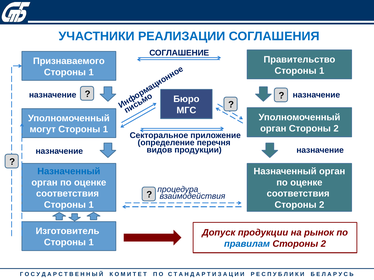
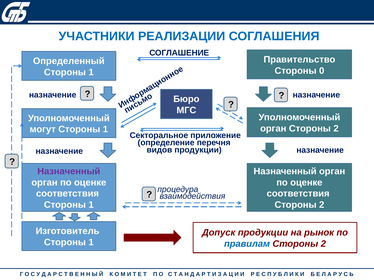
Признаваемого: Признаваемого -> Определенный (69, 61)
1: 1 -> 0 (322, 71)
Назначенный colour: blue -> purple (69, 172)
